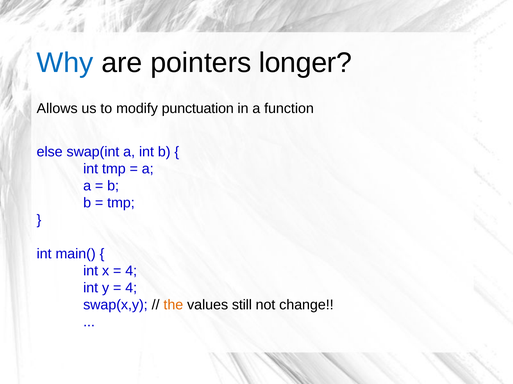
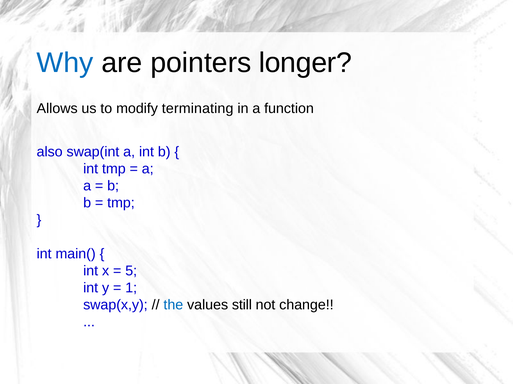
punctuation: punctuation -> terminating (198, 109)
else: else -> also (50, 152)
4: 4 -> 5 (131, 271)
4: 4 -> 1 (131, 288)
the colour: orange -> blue (173, 305)
